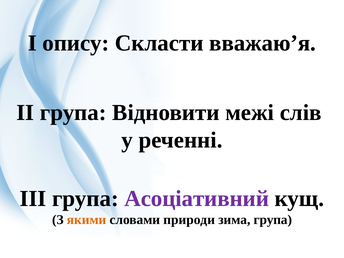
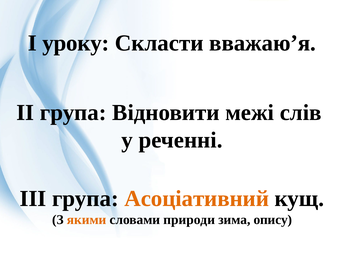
опису: опису -> уроку (76, 43)
Асоціативний colour: purple -> orange (197, 199)
зима група: група -> опису (273, 220)
